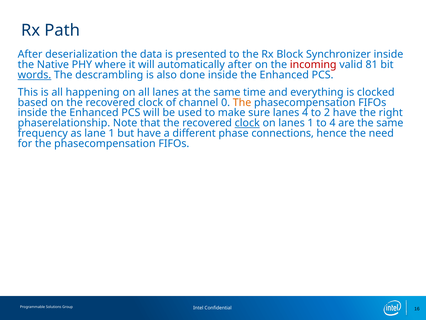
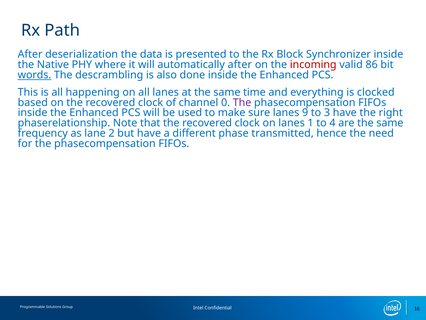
81: 81 -> 86 (372, 65)
The colour: orange -> purple (242, 102)
lanes 4: 4 -> 9 (305, 113)
2: 2 -> 3 (327, 113)
clock underline: present -> none (247, 123)
lane 1: 1 -> 2 (112, 133)
connections: connections -> transmitted (283, 133)
